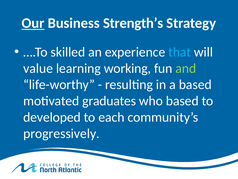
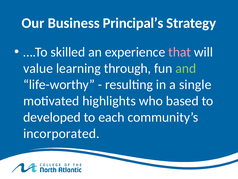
Our underline: present -> none (33, 23)
Strength’s: Strength’s -> Principal’s (133, 23)
that colour: light blue -> pink (180, 52)
working: working -> through (127, 68)
a based: based -> single (195, 84)
graduates: graduates -> highlights (109, 101)
progressively: progressively -> incorporated (61, 133)
